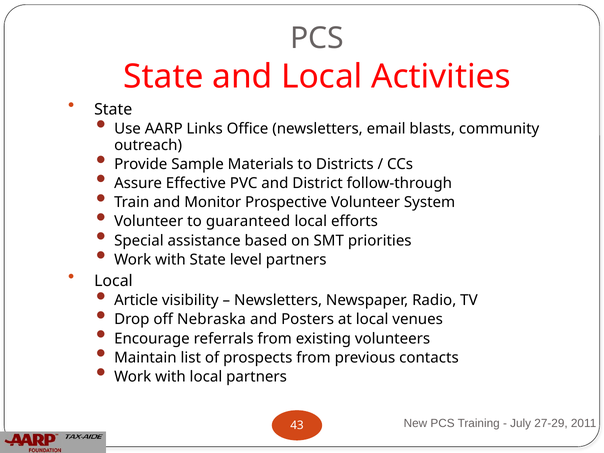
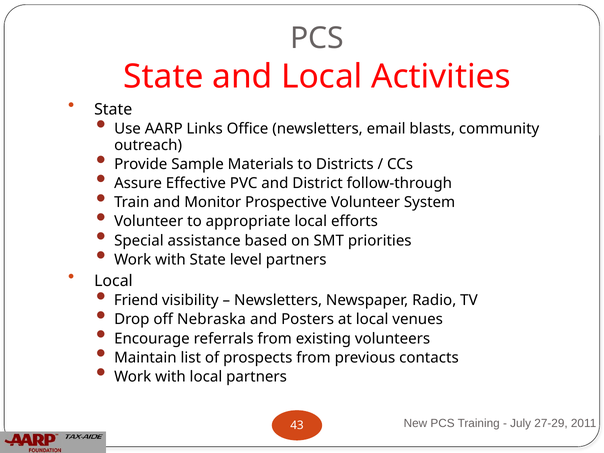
guaranteed: guaranteed -> appropriate (248, 221)
Article: Article -> Friend (136, 300)
